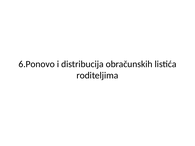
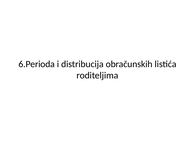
6.Ponovo: 6.Ponovo -> 6.Perioda (37, 64)
